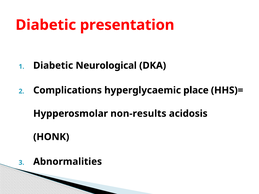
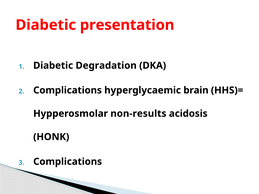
Neurological: Neurological -> Degradation (106, 66)
place: place -> brain (196, 90)
Abnormalities: Abnormalities -> Complications (68, 162)
